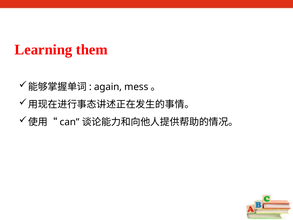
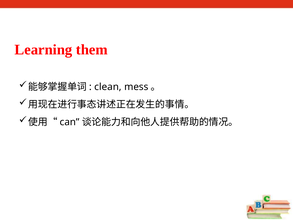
again: again -> clean (108, 87)
